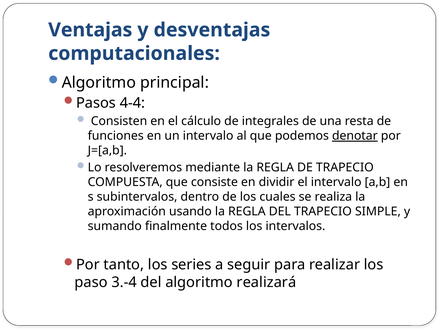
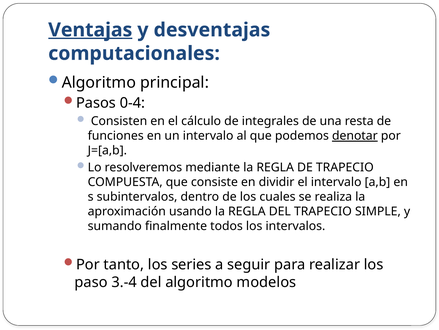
Ventajas underline: none -> present (90, 30)
4-4: 4-4 -> 0-4 (132, 103)
realizará: realizará -> modelos (266, 282)
